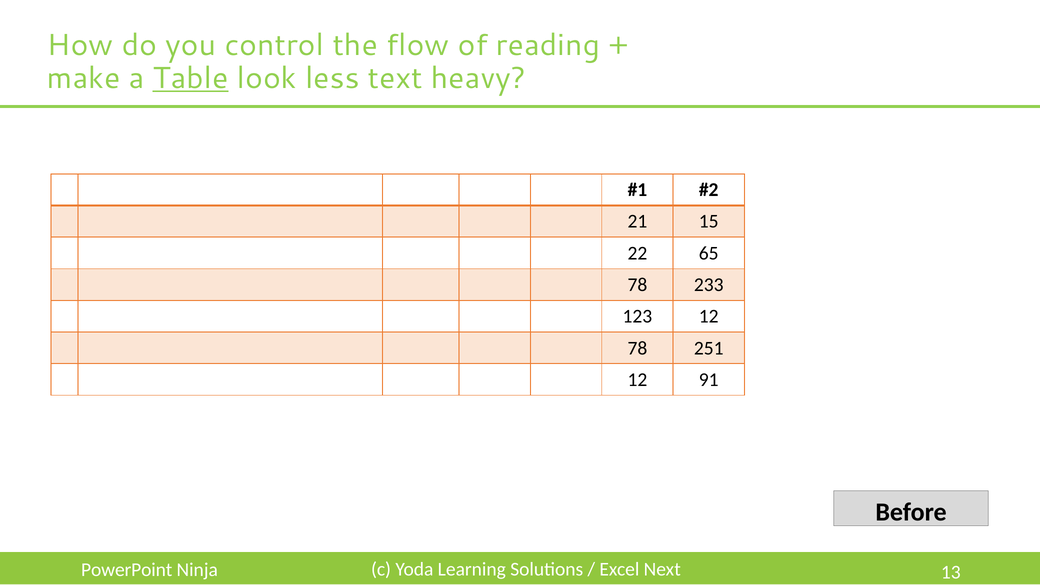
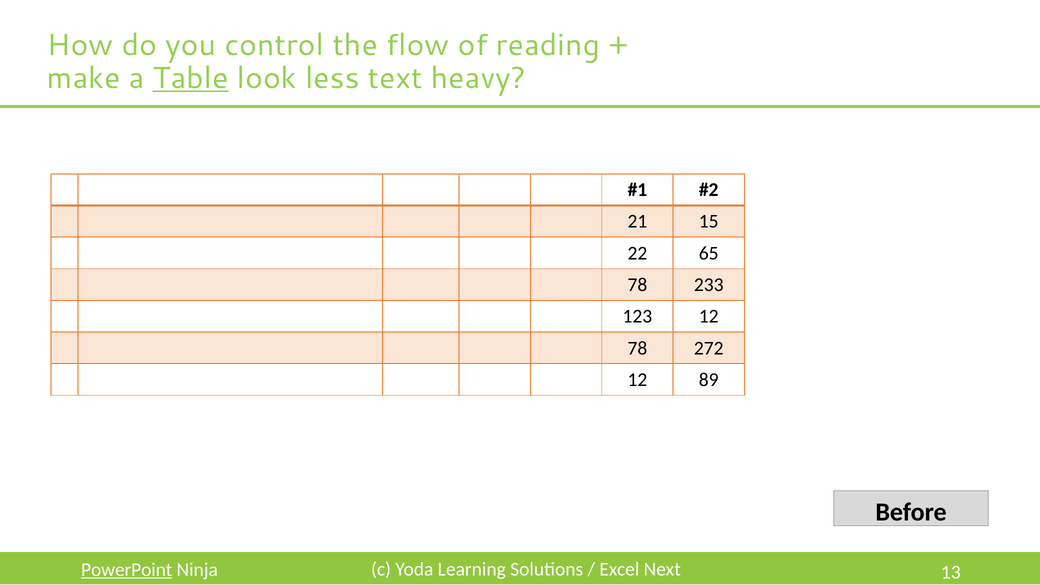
251: 251 -> 272 (709, 348)
91: 91 -> 89 (709, 380)
PowerPoint underline: none -> present (127, 570)
